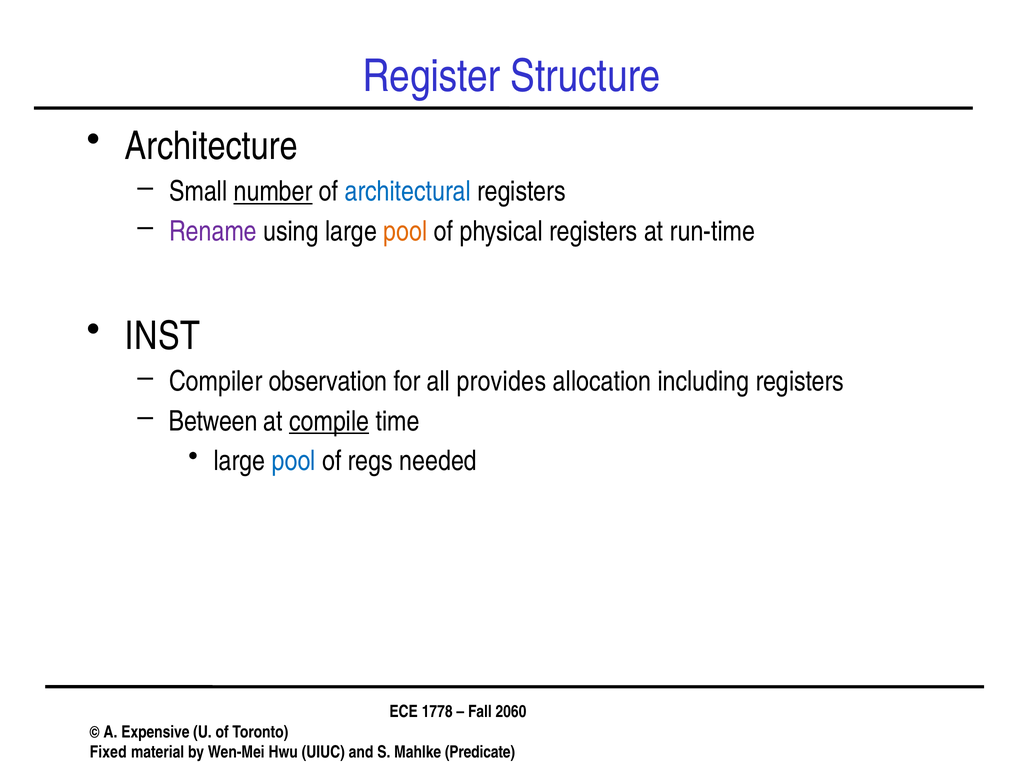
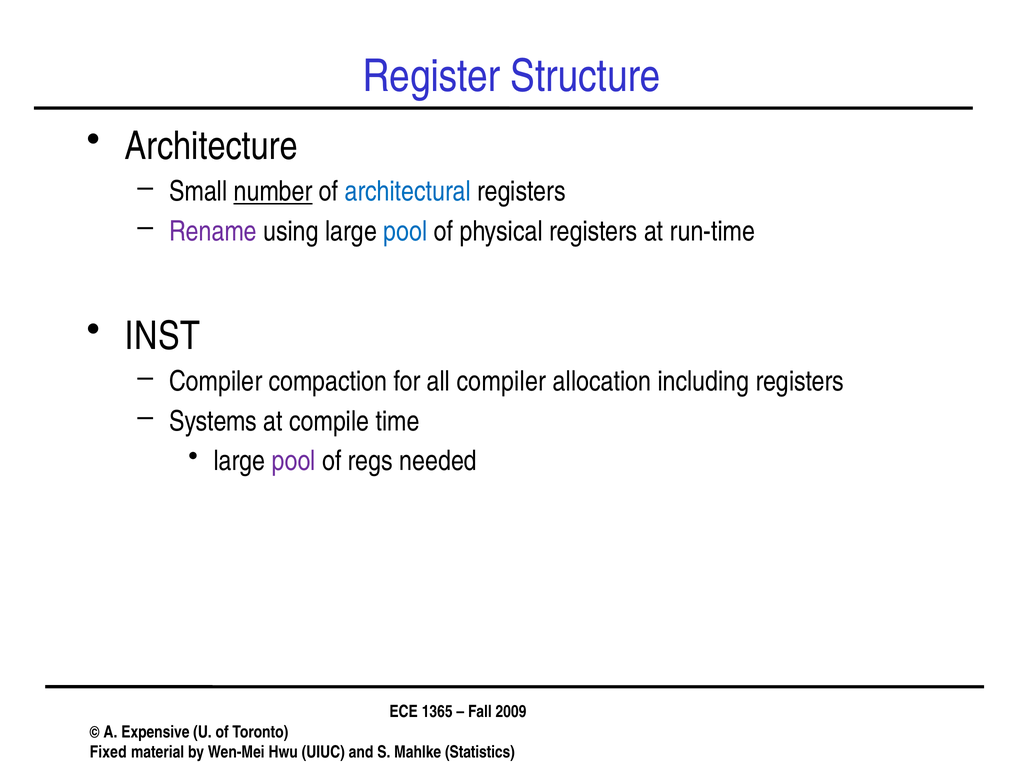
pool colour: orange -> blue (405, 231)
observation: observation -> compaction (328, 382)
all provides: provides -> compiler (501, 382)
Between: Between -> Systems (213, 422)
compile underline: present -> none (329, 422)
pool colour: blue -> purple (294, 461)
1778: 1778 -> 1365 (437, 712)
2060: 2060 -> 2009 (511, 712)
Predicate: Predicate -> Statistics (480, 753)
